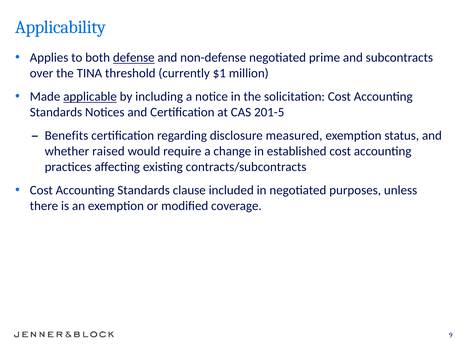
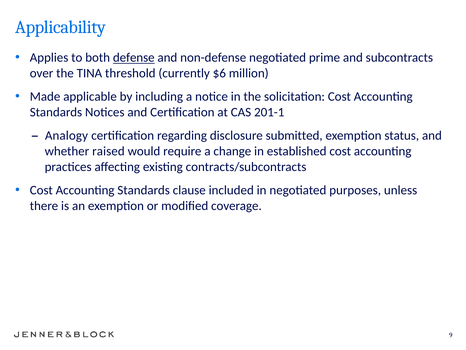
$1: $1 -> $6 (219, 73)
applicable underline: present -> none (90, 97)
201-5: 201-5 -> 201-1 (269, 112)
Benefits: Benefits -> Analogy (66, 135)
measured: measured -> submitted (294, 135)
